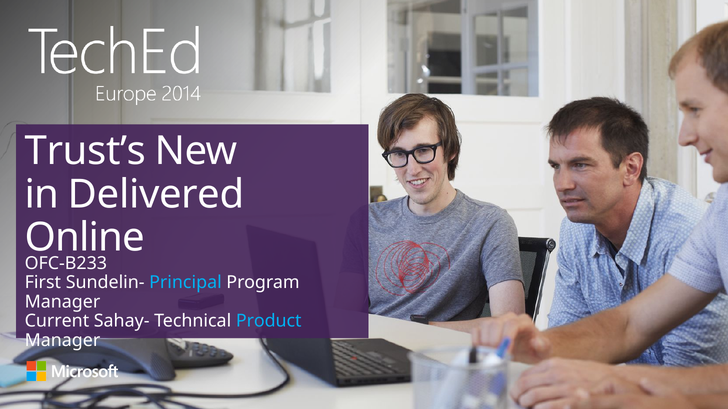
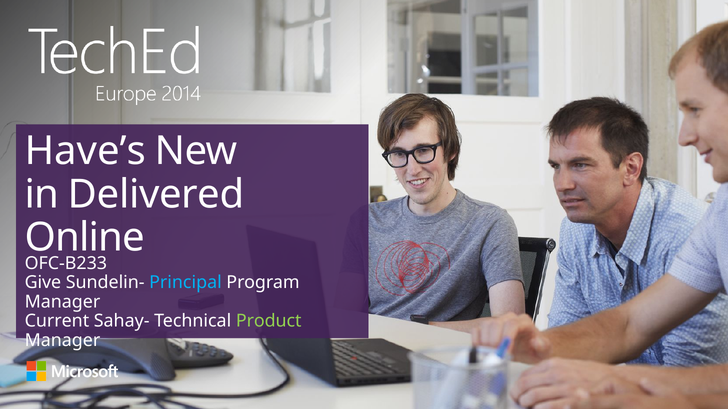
Trust’s: Trust’s -> Have’s (85, 151)
First: First -> Give (43, 283)
Product colour: light blue -> light green (269, 321)
